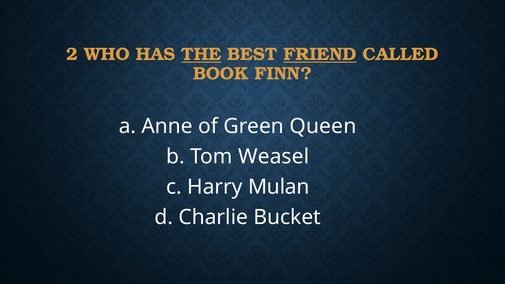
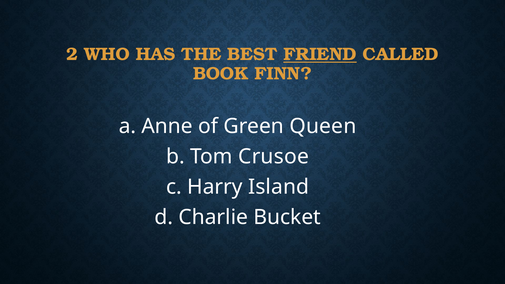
THE underline: present -> none (201, 54)
Weasel: Weasel -> Crusoe (274, 157)
Mulan: Mulan -> Island (279, 187)
